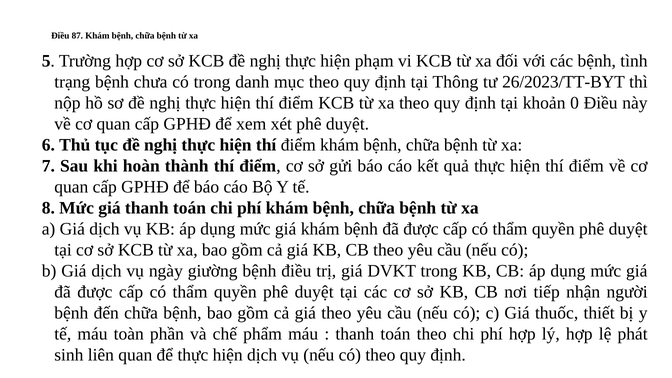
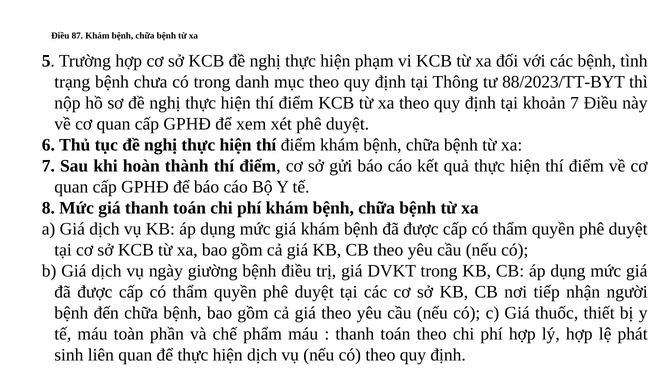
26/2023/TT-BYT: 26/2023/TT-BYT -> 88/2023/TT-BYT (564, 82)
khoản 0: 0 -> 7 (575, 103)
